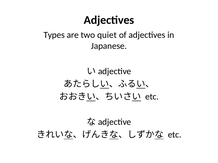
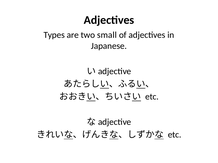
quiet: quiet -> small (107, 35)
